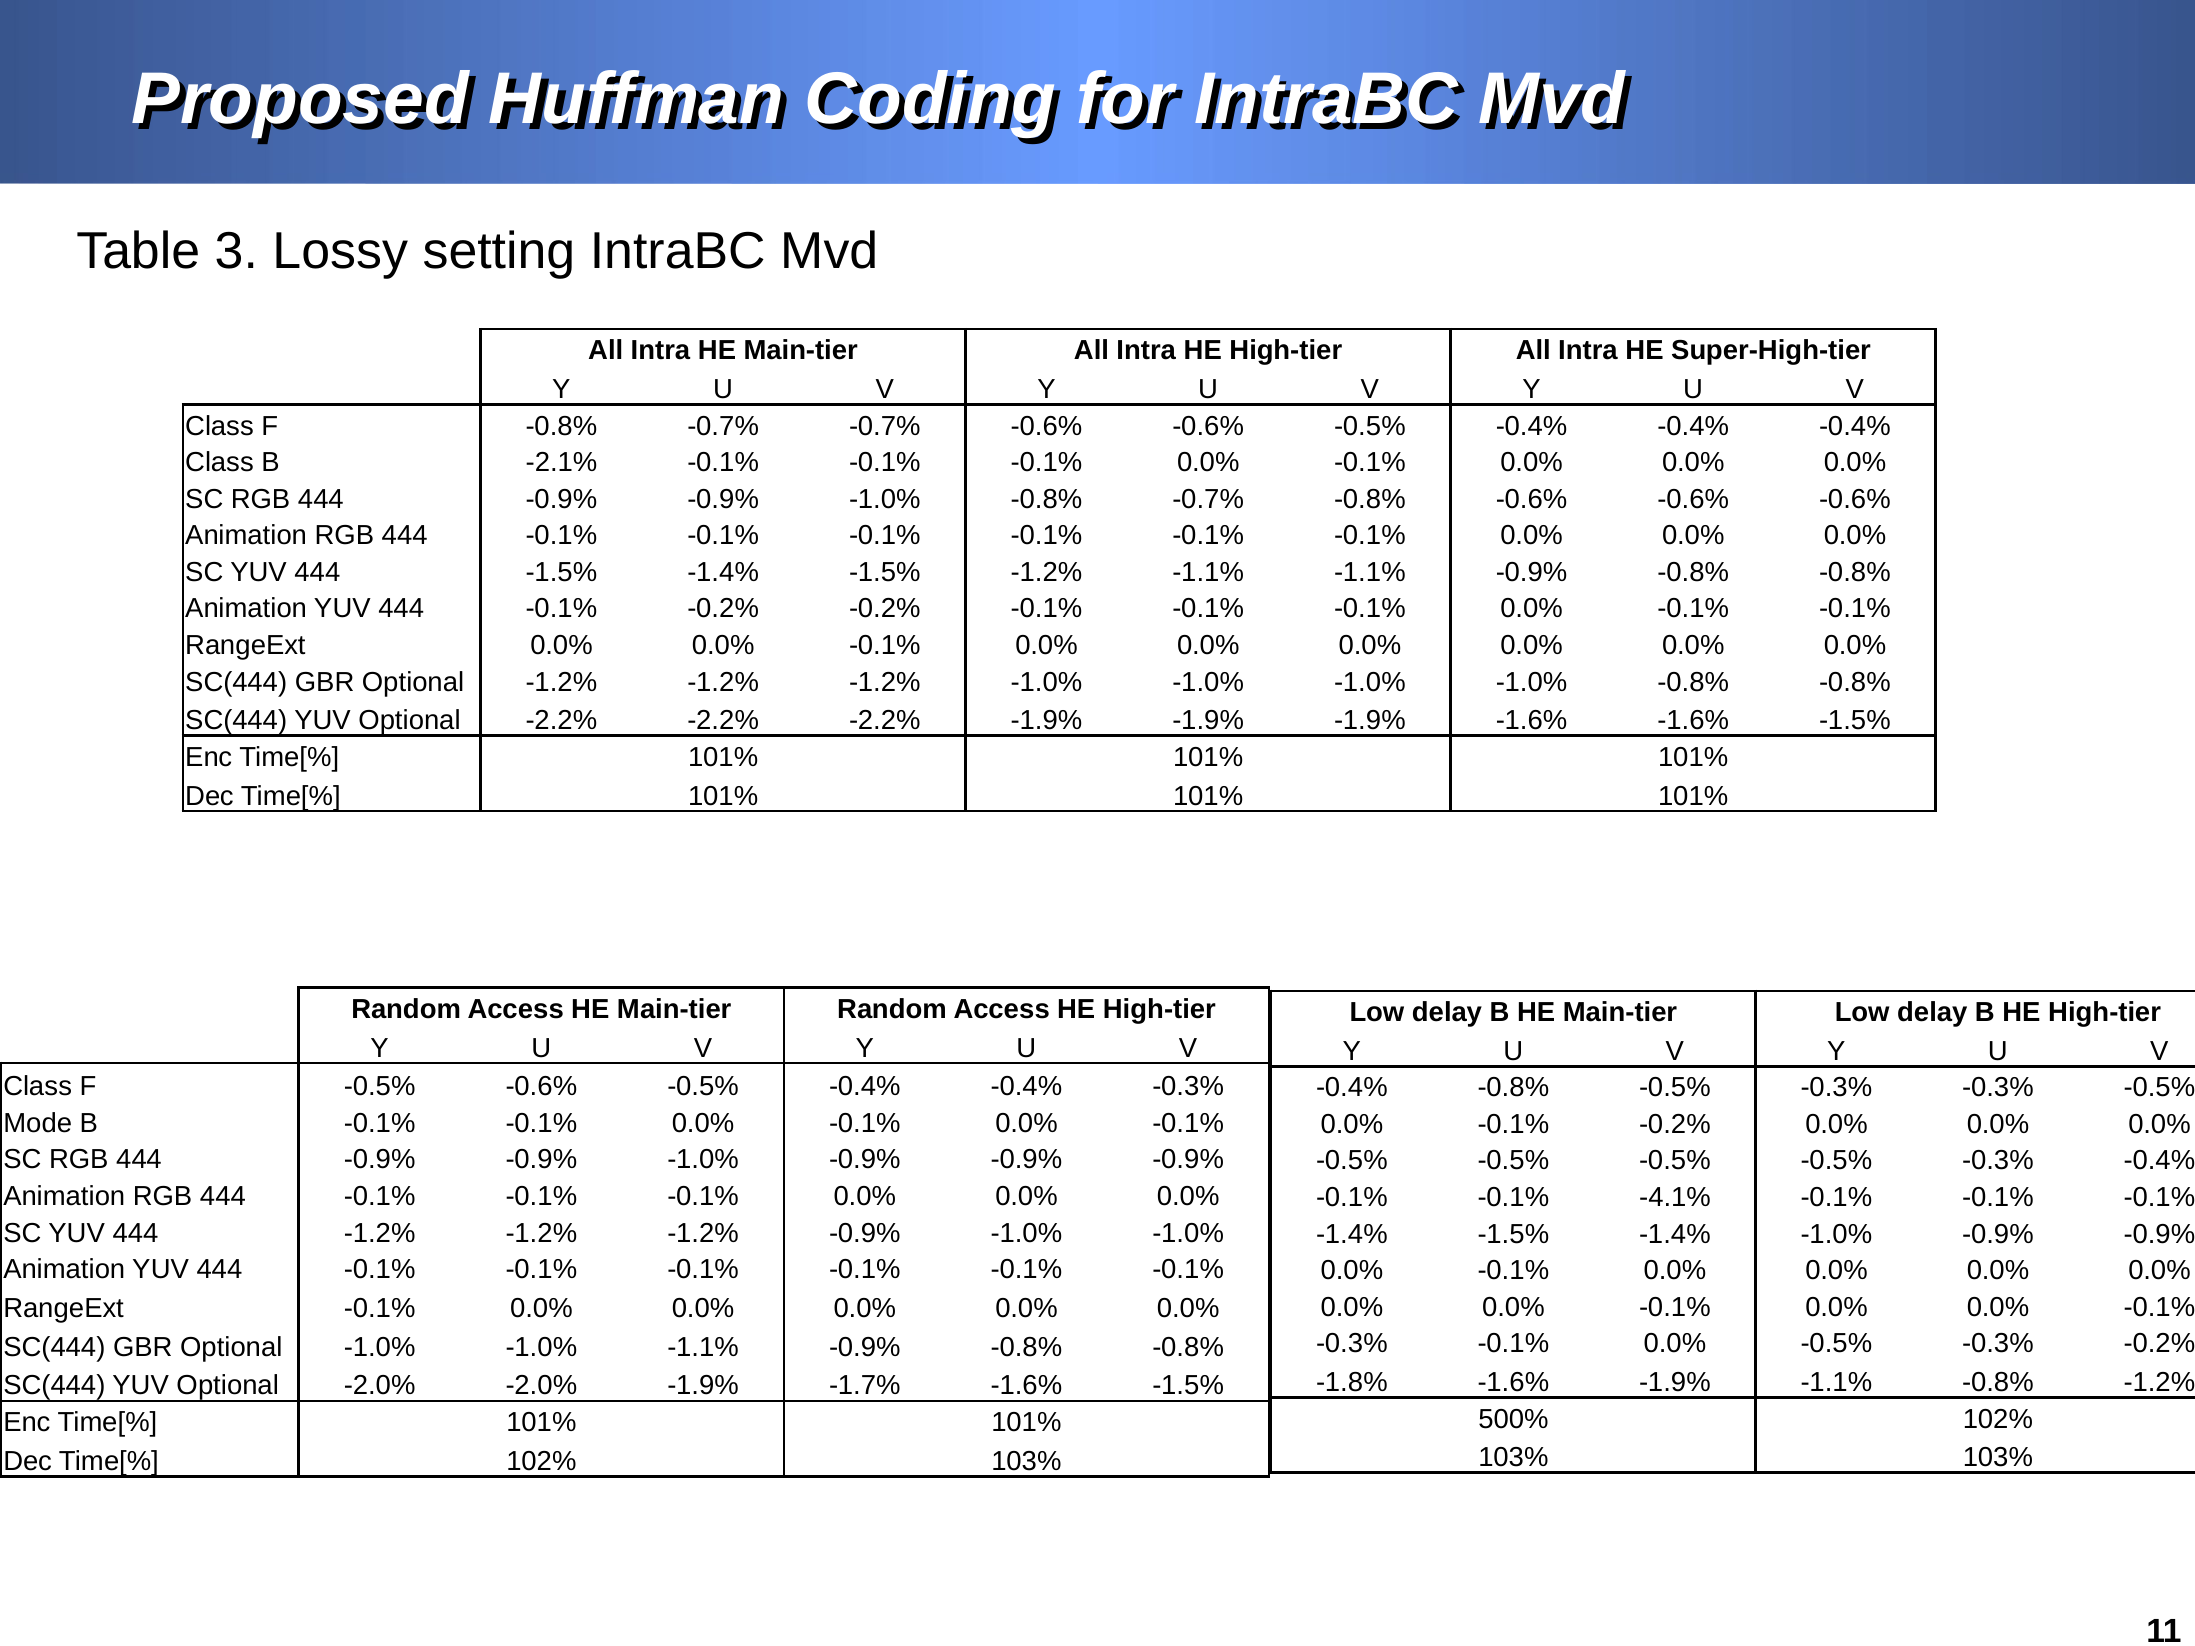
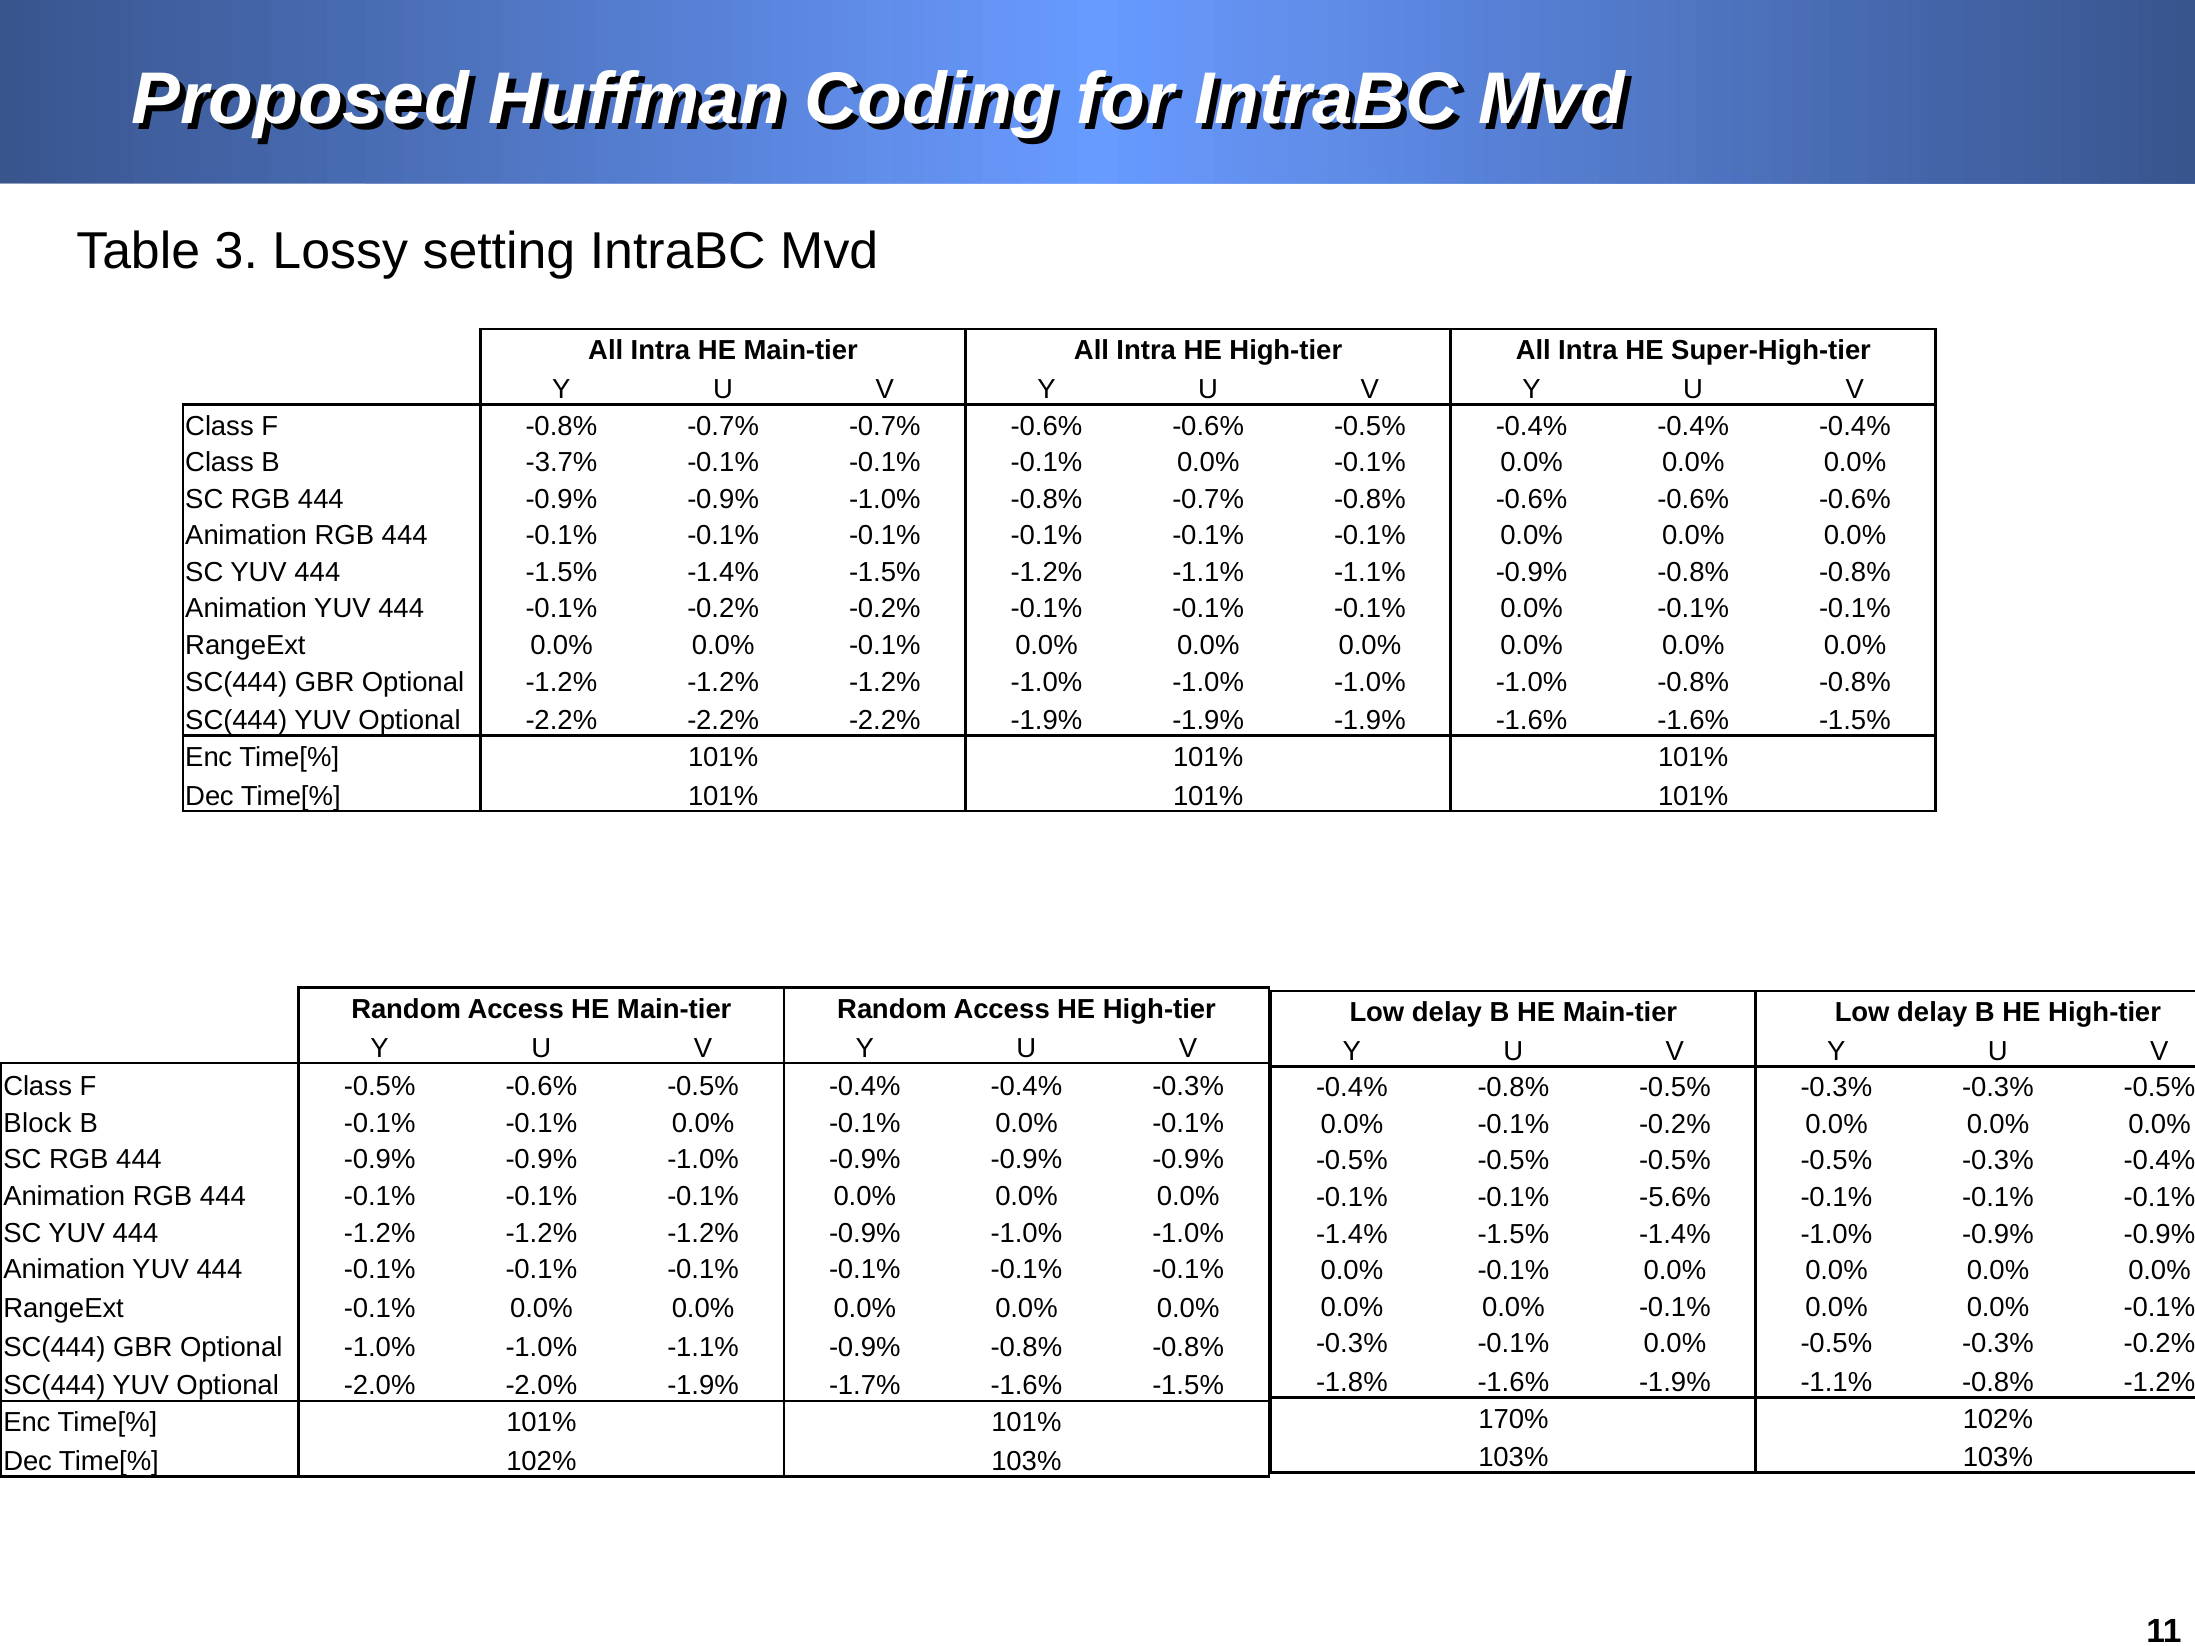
-2.1%: -2.1% -> -3.7% (561, 463)
Mode: Mode -> Block (38, 1124)
-4.1%: -4.1% -> -5.6% (1675, 1198)
500%: 500% -> 170% (1513, 1419)
